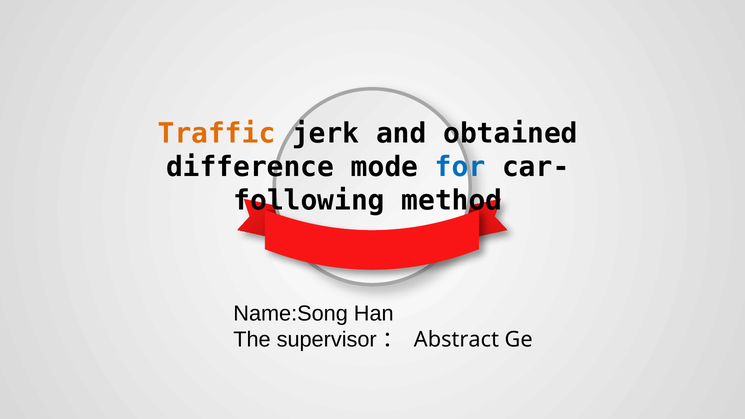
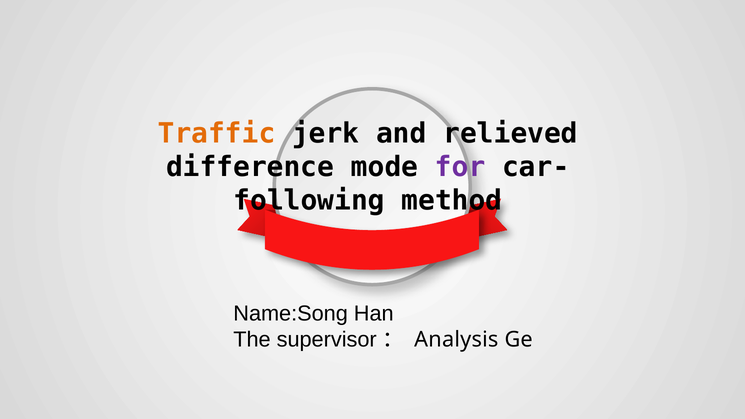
obtained: obtained -> relieved (511, 133)
for colour: blue -> purple (460, 167)
Abstract: Abstract -> Analysis (456, 340)
